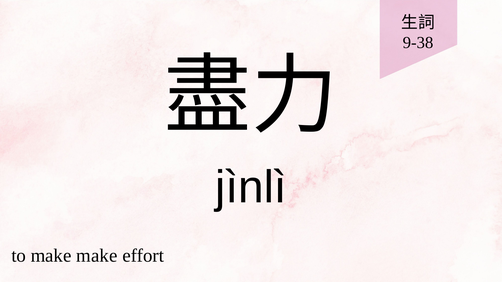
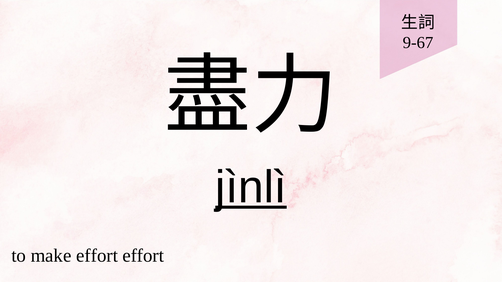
9-38: 9-38 -> 9-67 (418, 43)
jìnlì underline: none -> present (251, 188)
make make: make -> effort (97, 256)
